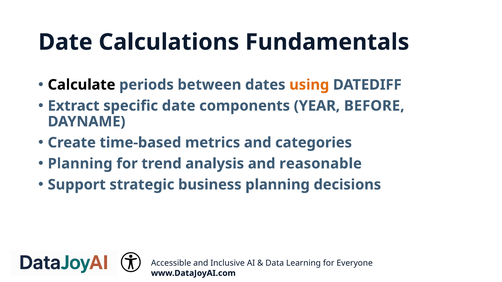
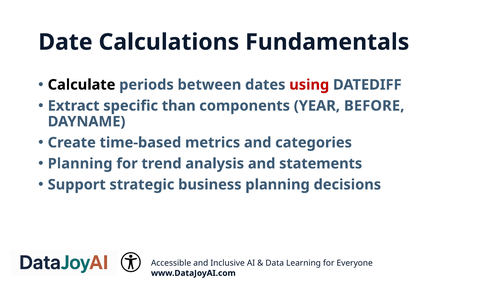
using colour: orange -> red (309, 85)
specific date: date -> than (179, 106)
reasonable: reasonable -> statements (321, 164)
